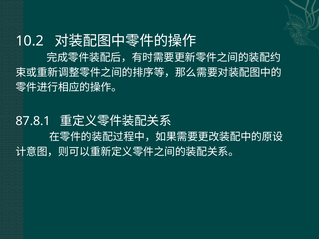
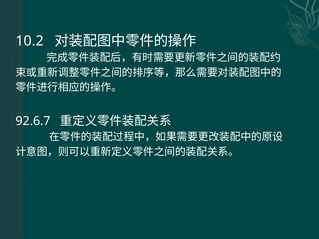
87.8.1: 87.8.1 -> 92.6.7 (33, 121)
